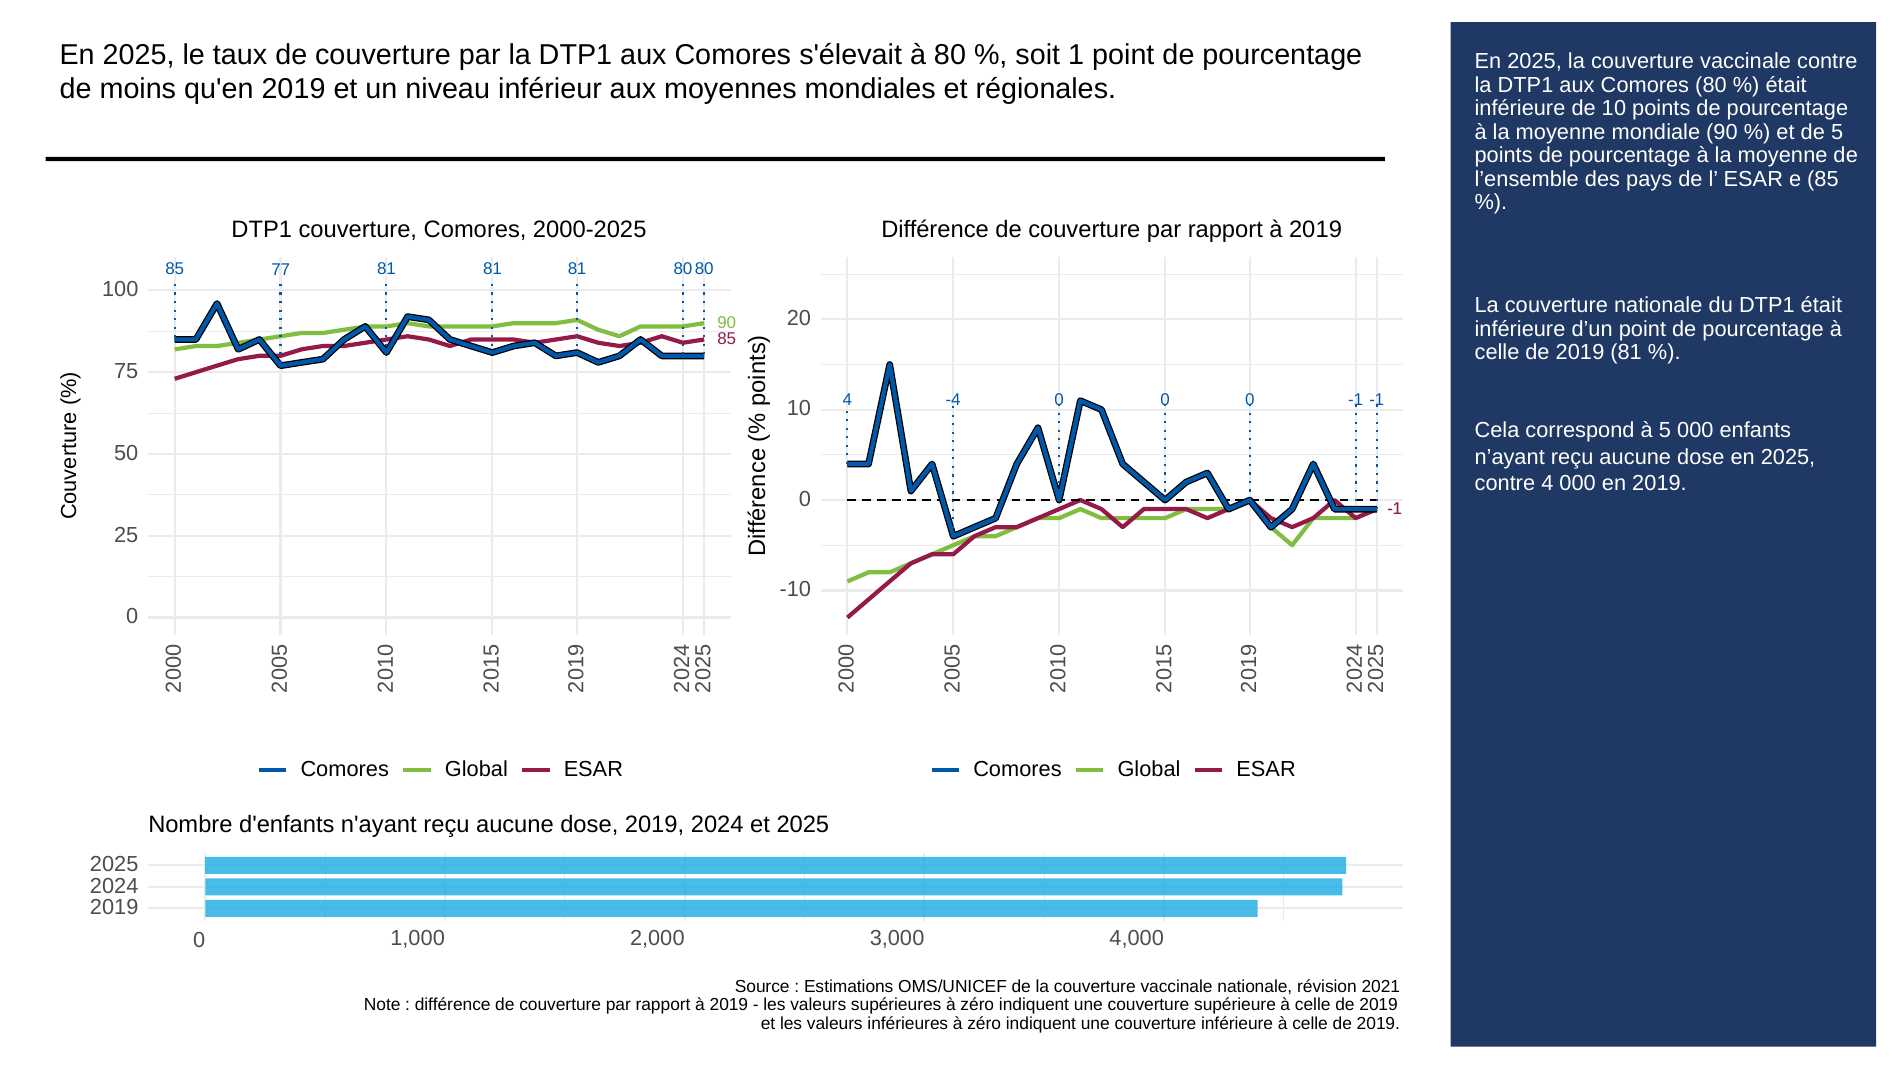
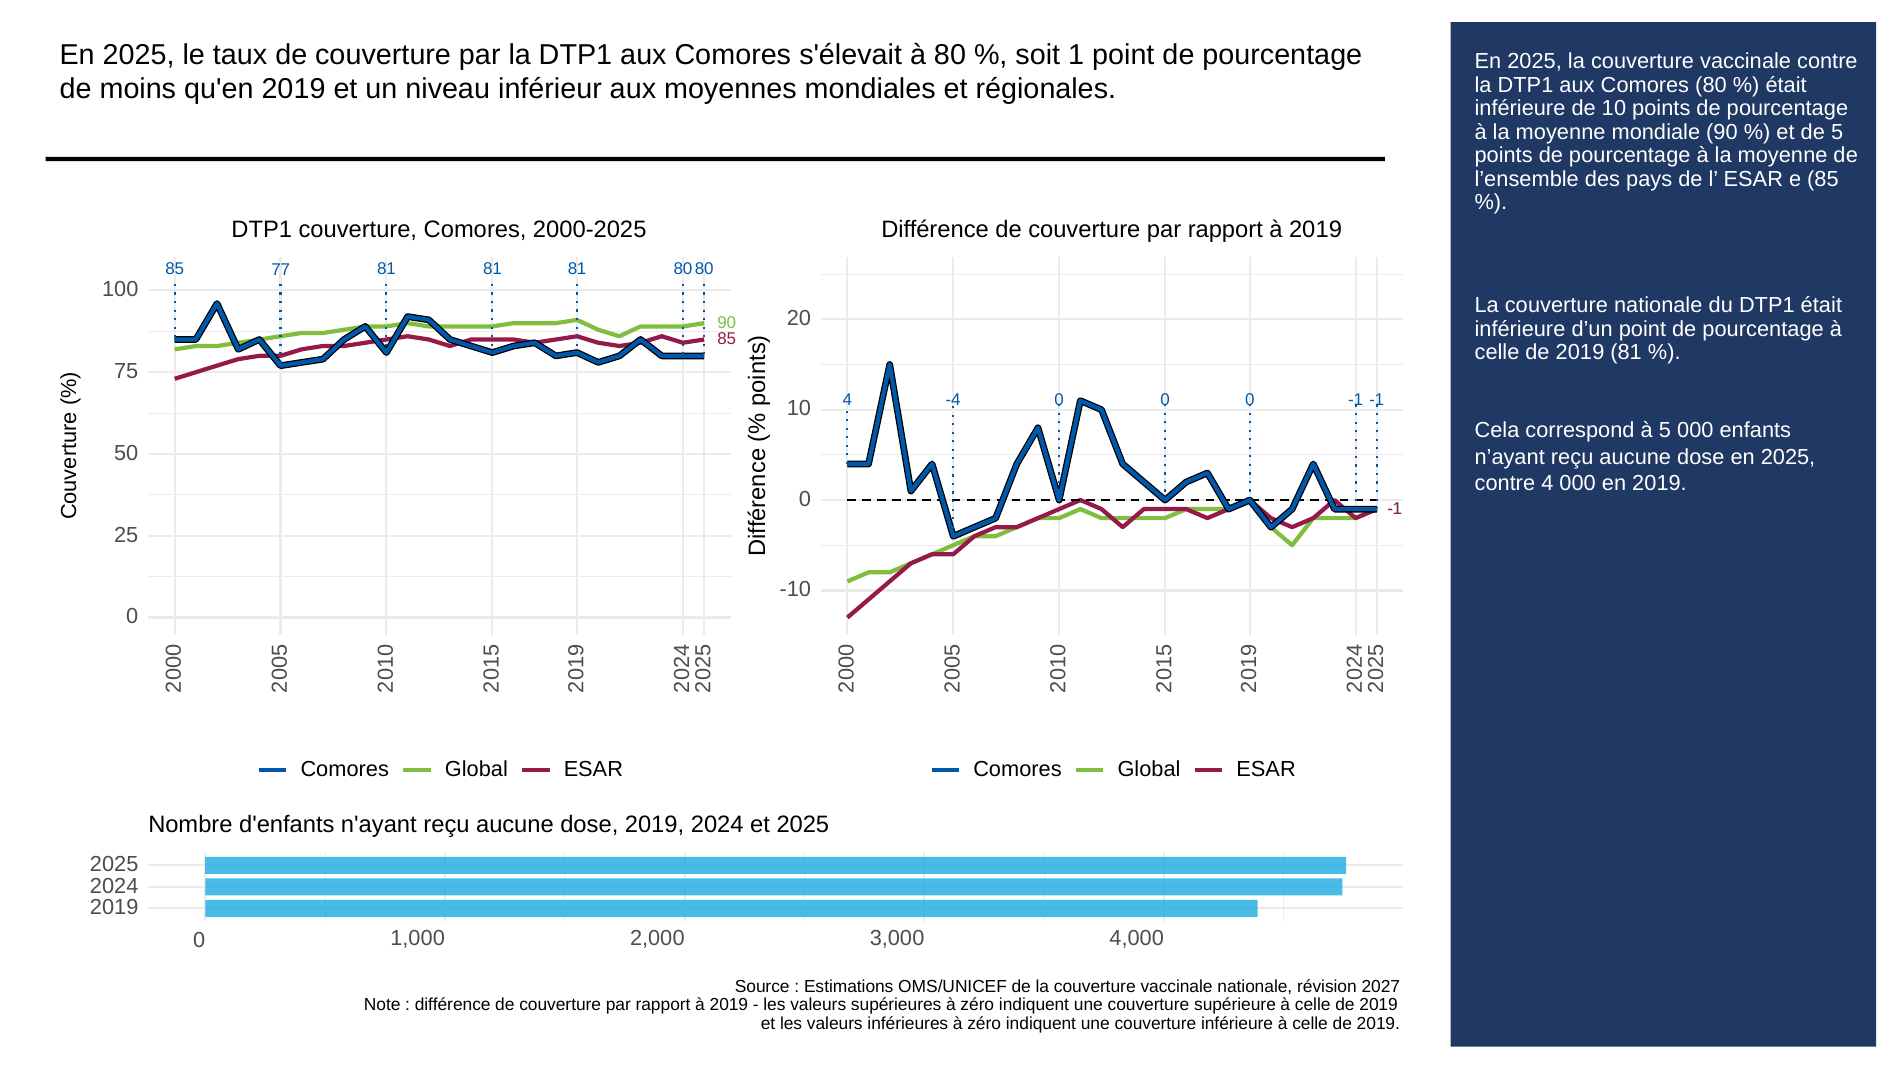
2021: 2021 -> 2027 (1381, 986)
